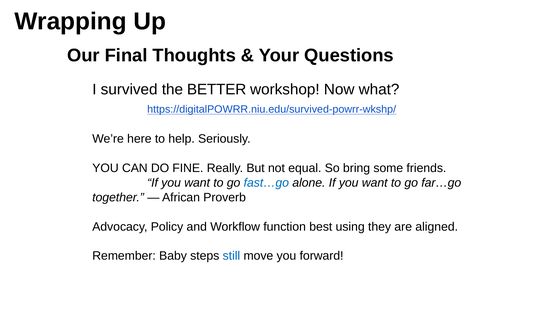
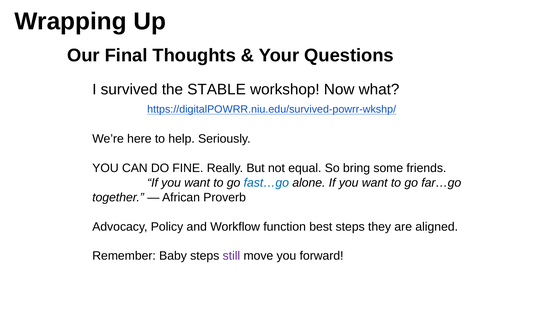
BETTER: BETTER -> STABLE (217, 90)
best using: using -> steps (350, 227)
still colour: blue -> purple (231, 256)
